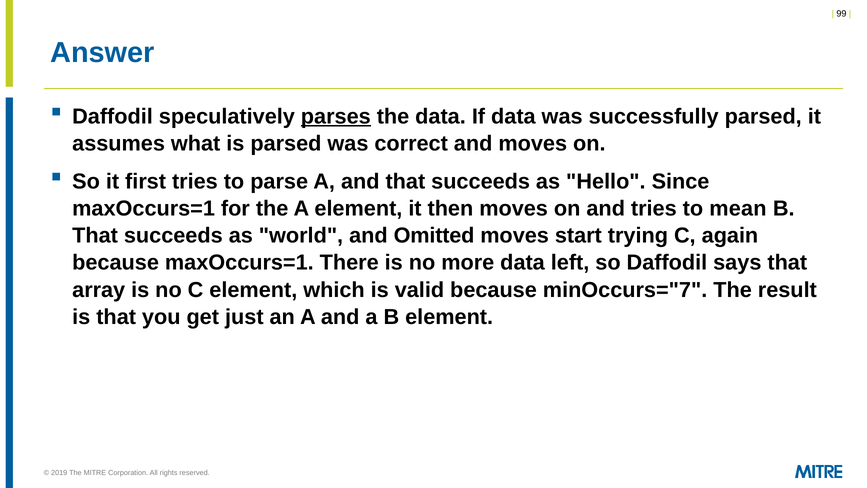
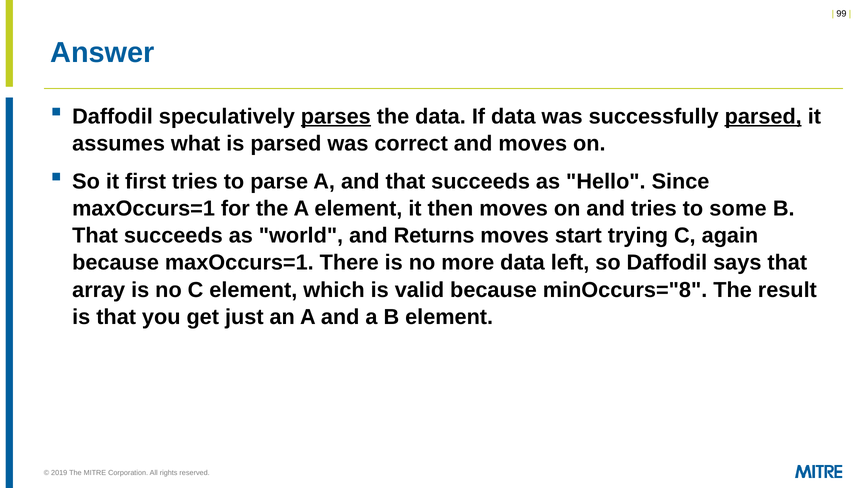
parsed underline: none -> present (763, 116)
mean: mean -> some (738, 208)
Omitted: Omitted -> Returns (434, 236)
minOccurs="7: minOccurs="7 -> minOccurs="8 (625, 290)
